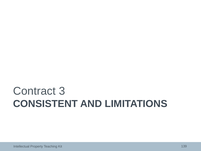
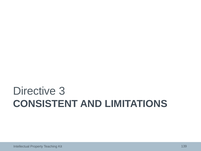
Contract: Contract -> Directive (34, 91)
